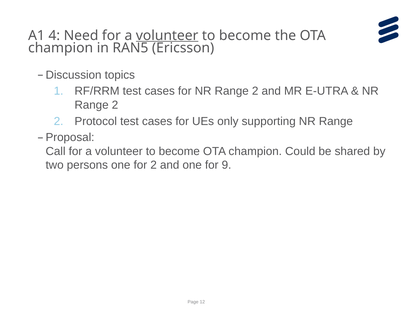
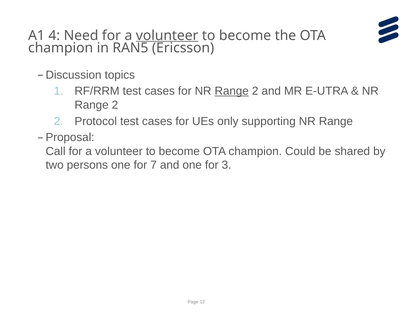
Range underline: none -> present (232, 91)
for 2: 2 -> 7 (154, 165)
9: 9 -> 3 (227, 165)
